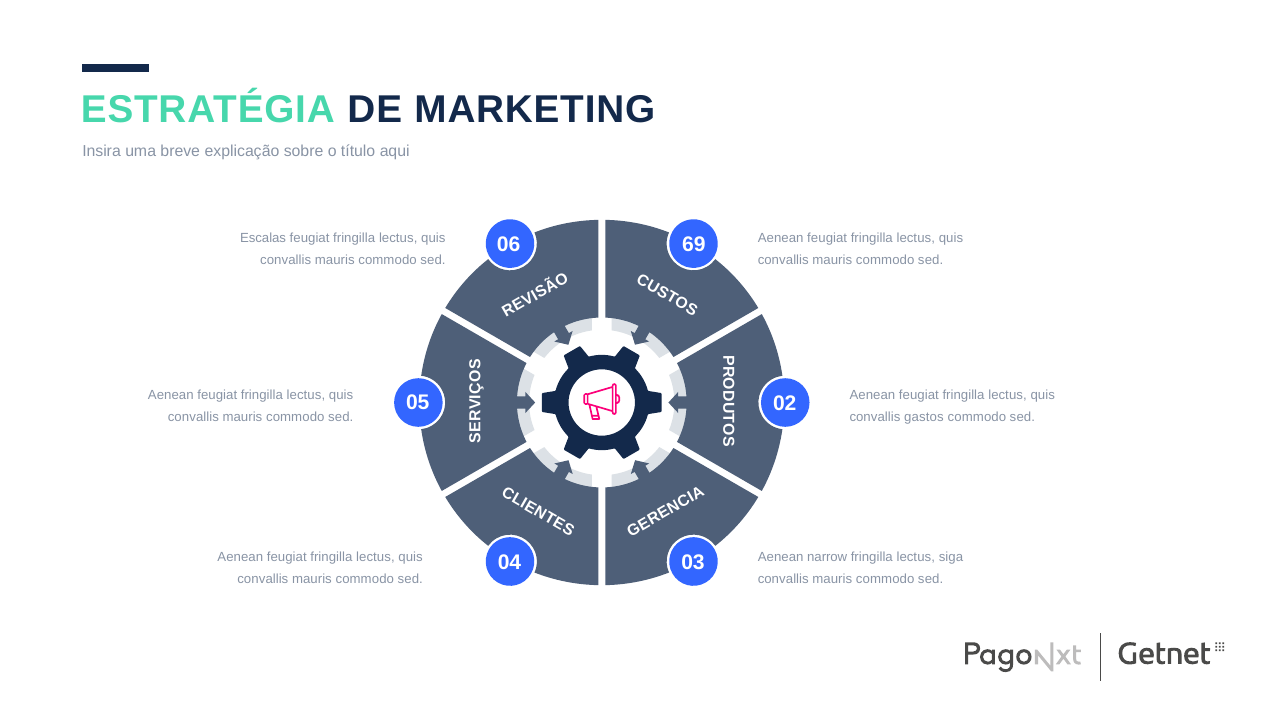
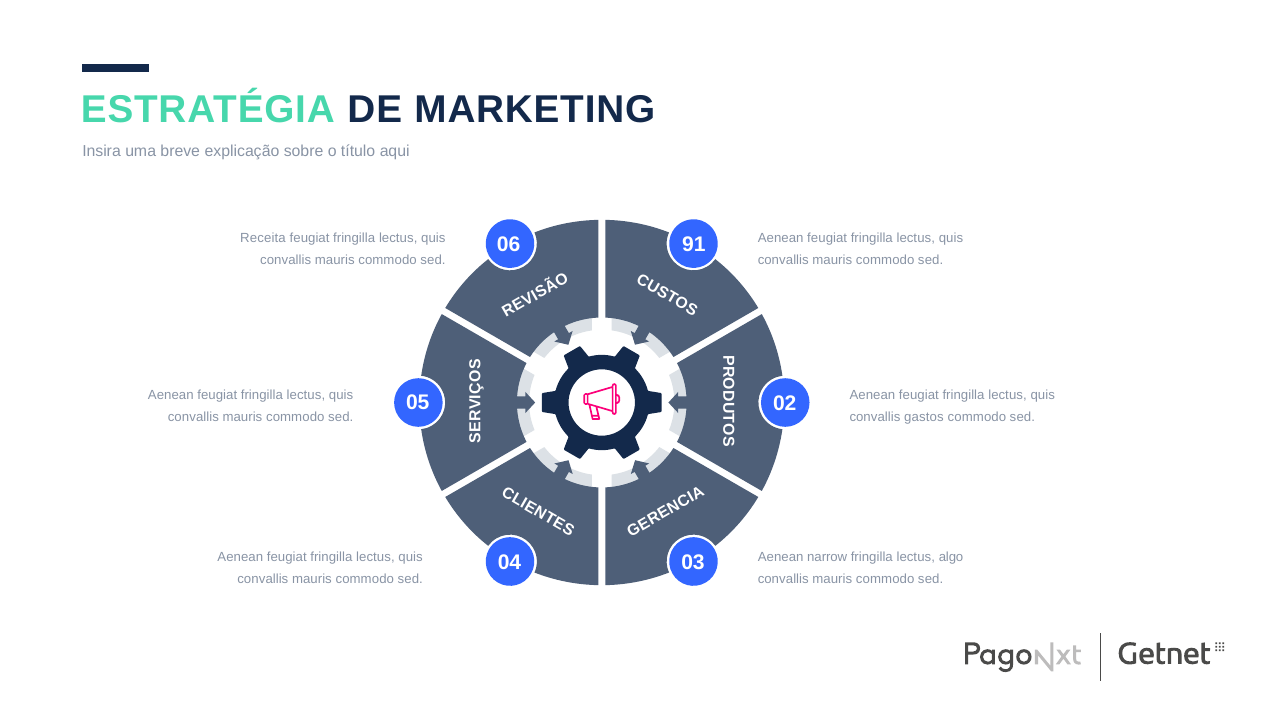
Escalas: Escalas -> Receita (263, 238)
69: 69 -> 91 (694, 245)
siga: siga -> algo (951, 557)
